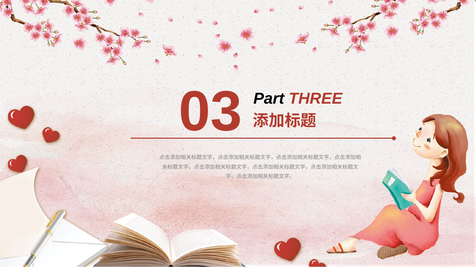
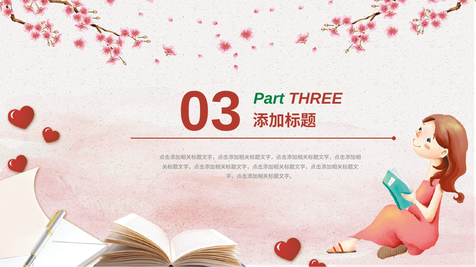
Part colour: black -> green (269, 99)
